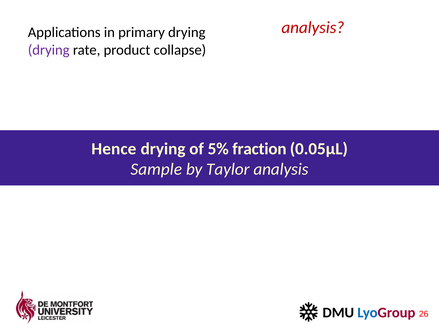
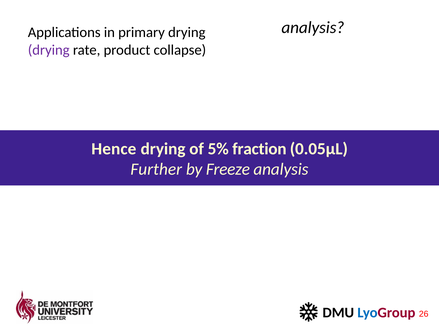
analysis colour: red -> black (313, 28)
Sample: Sample -> Further (156, 169)
Taylor: Taylor -> Freeze (228, 169)
